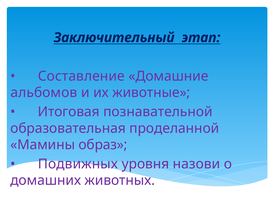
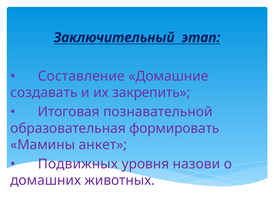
альбомов: альбомов -> создавать (44, 92)
животные: животные -> закрепить (151, 92)
проделанной: проделанной -> формировать (174, 128)
образ: образ -> анкет (103, 144)
